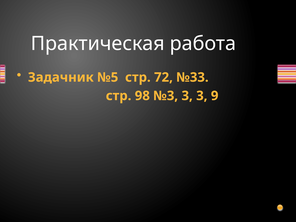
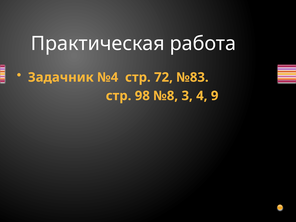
№5: №5 -> №4 (108, 77)
№33: №33 -> №83 (192, 77)
№3: №3 -> №8 (166, 96)
3 3: 3 -> 4 (202, 96)
